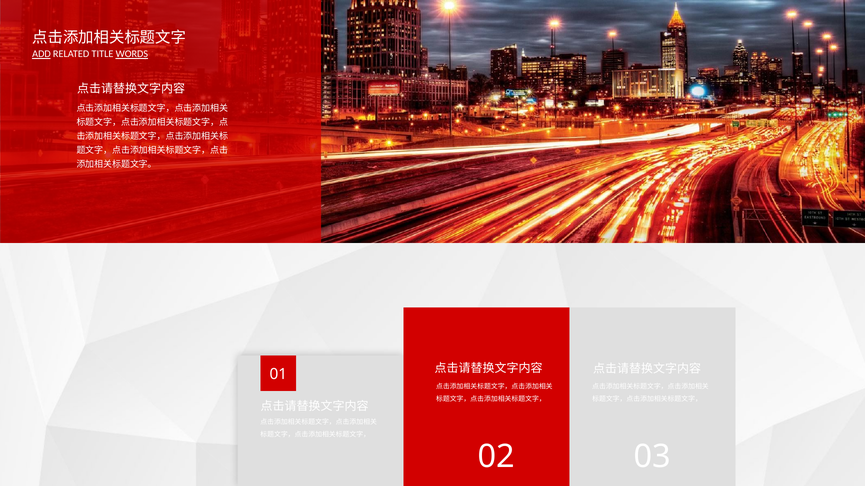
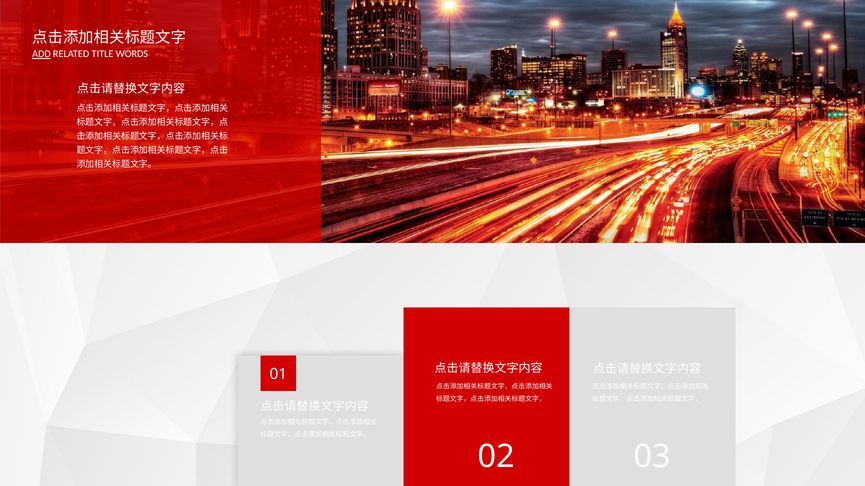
WORDS underline: present -> none (132, 54)
